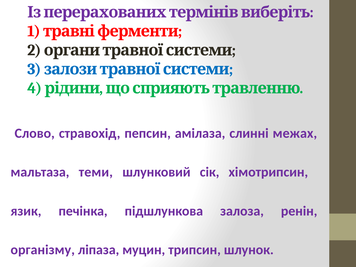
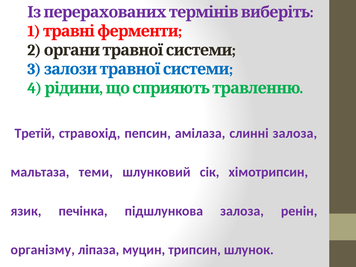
Слово: Слово -> Третій (35, 133)
слинні межах: межах -> залоза (295, 133)
